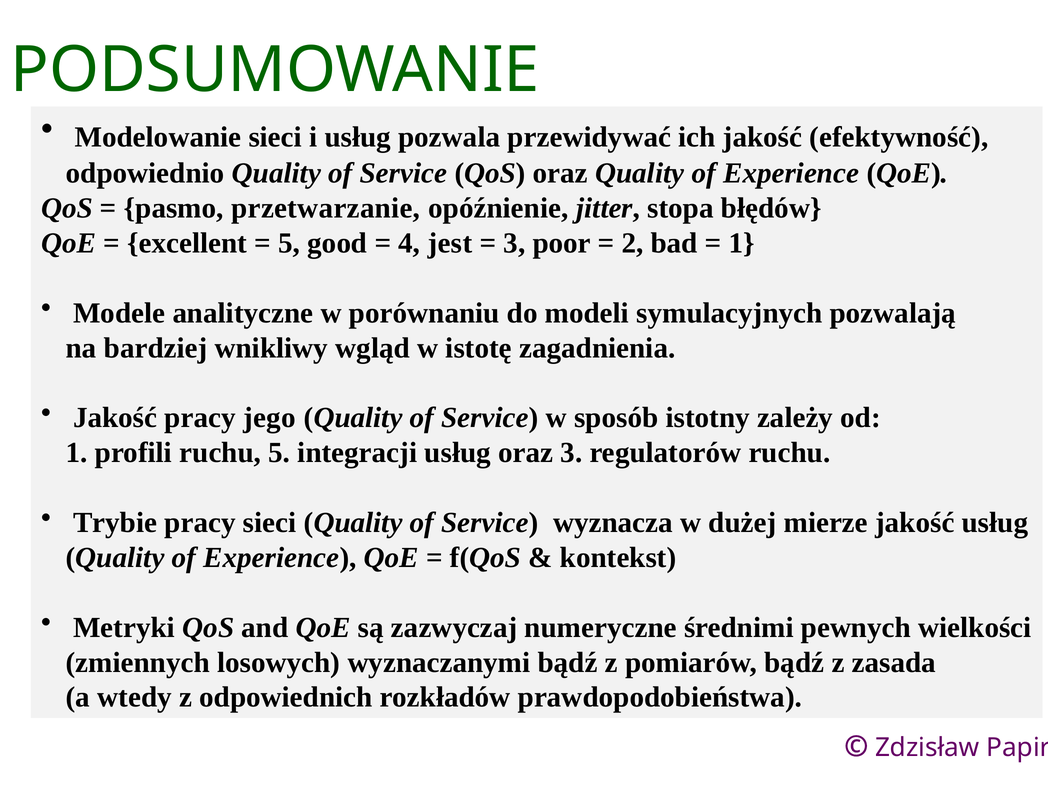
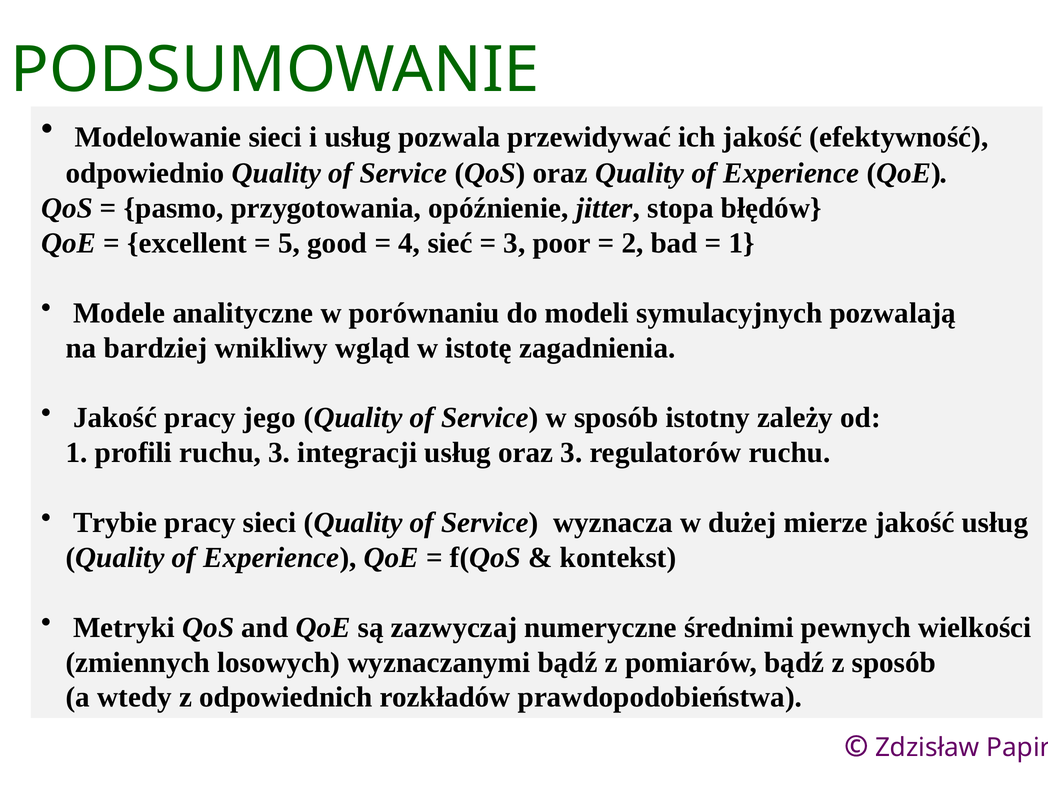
przetwarzanie: przetwarzanie -> przygotowania (326, 208)
jest: jest -> sieć (450, 243)
ruchu 5: 5 -> 3 (279, 453)
z zasada: zasada -> sposób (894, 662)
